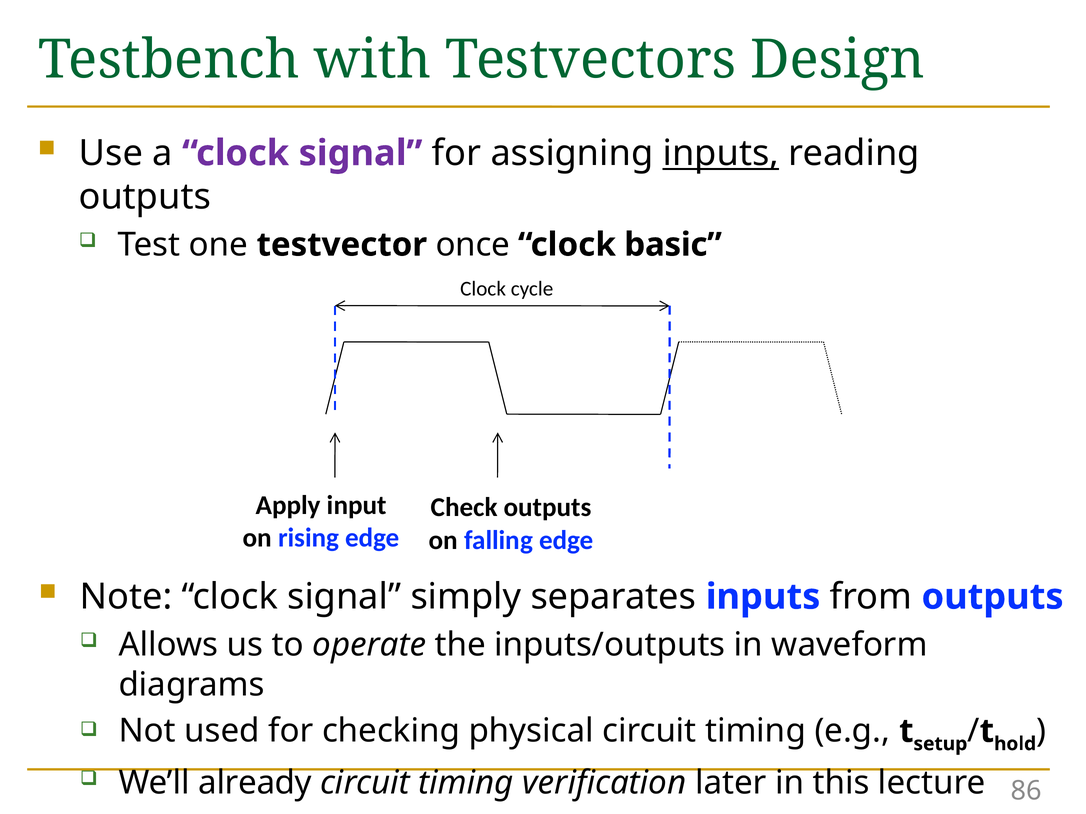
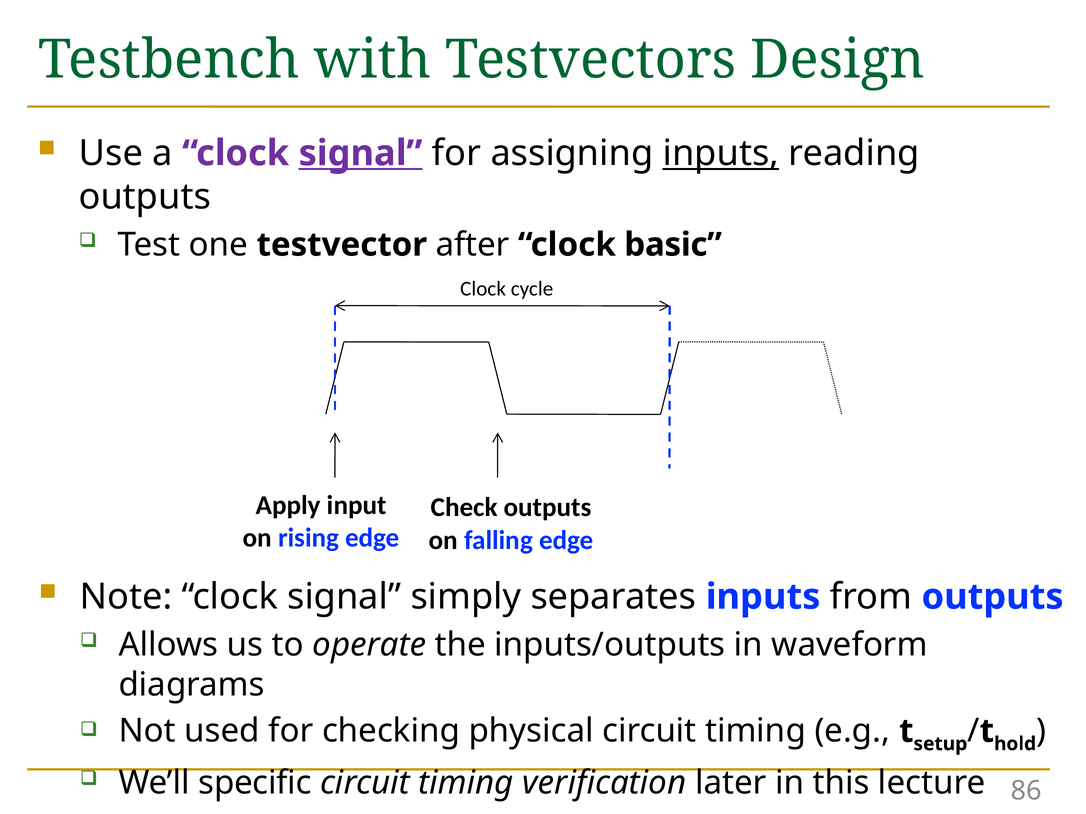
signal underline: none -> present (361, 153)
once: once -> after (473, 245)
already: already -> specific (255, 783)
